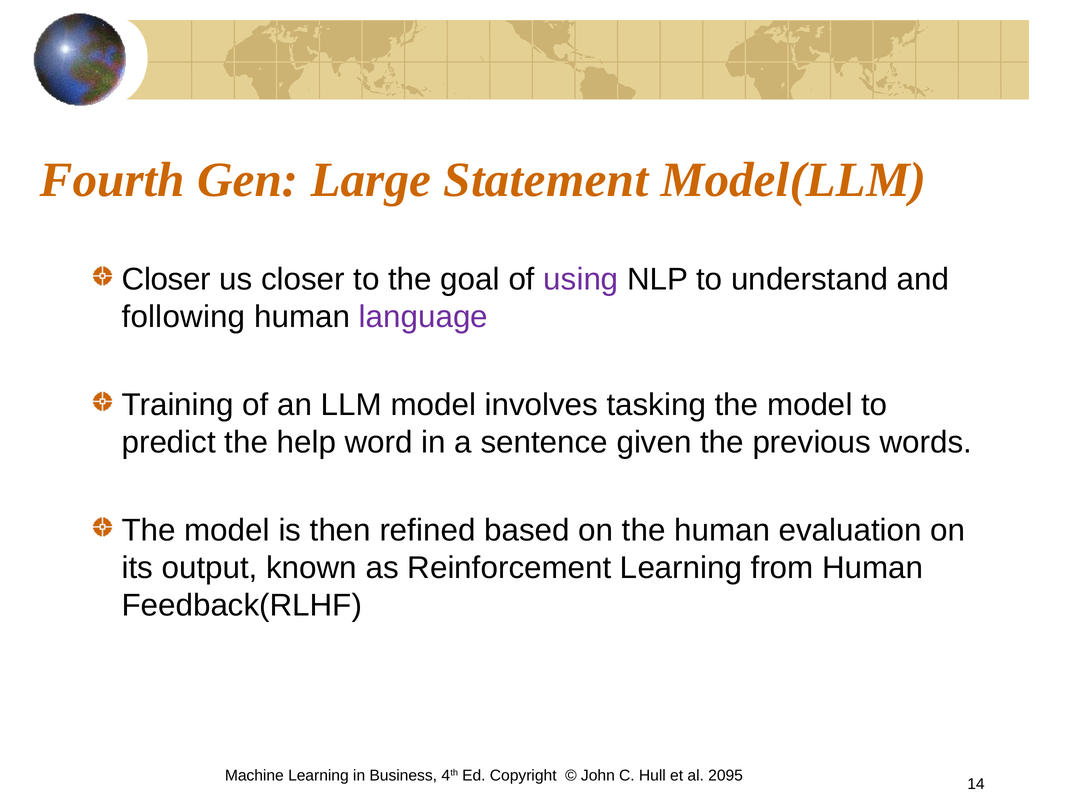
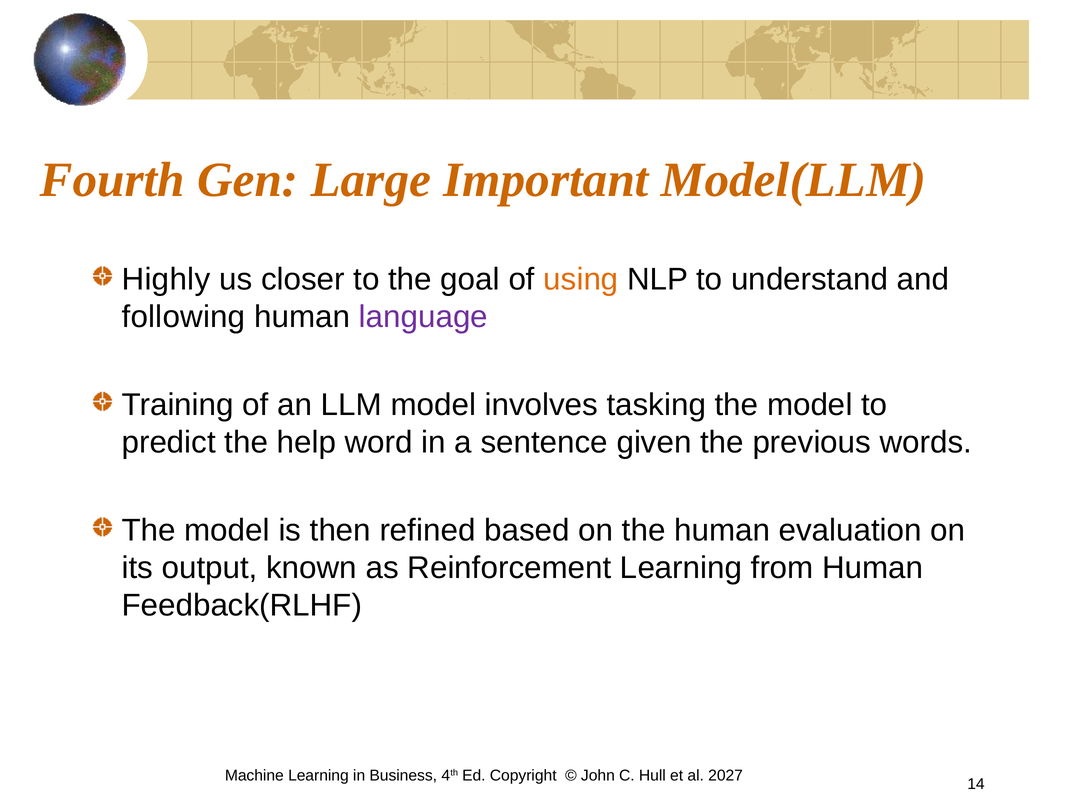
Statement: Statement -> Important (546, 180)
Closer: Closer -> Highly (166, 279)
using colour: purple -> orange (581, 279)
2095: 2095 -> 2027 (726, 775)
